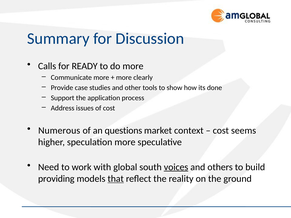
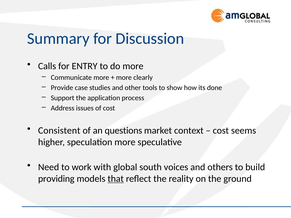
READY: READY -> ENTRY (85, 66)
Numerous: Numerous -> Consistent (59, 131)
voices underline: present -> none (176, 167)
